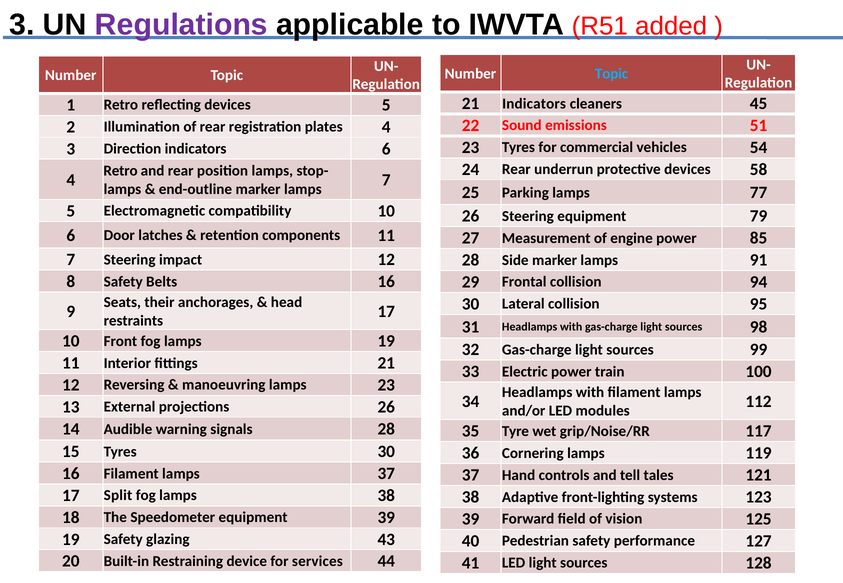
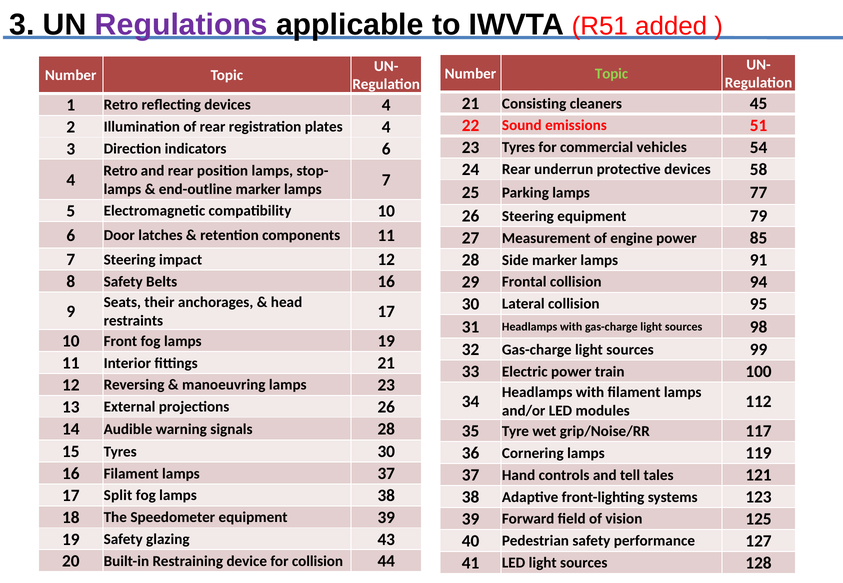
Topic colour: light blue -> light green (612, 74)
21 Indicators: Indicators -> Consisting (534, 104)
devices 5: 5 -> 4 (386, 105)
for services: services -> collision (317, 562)
